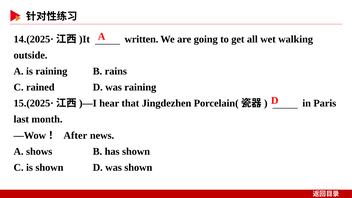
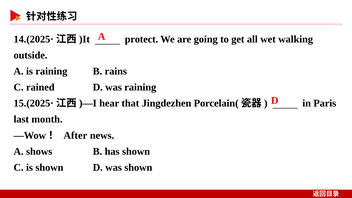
written: written -> protect (141, 39)
